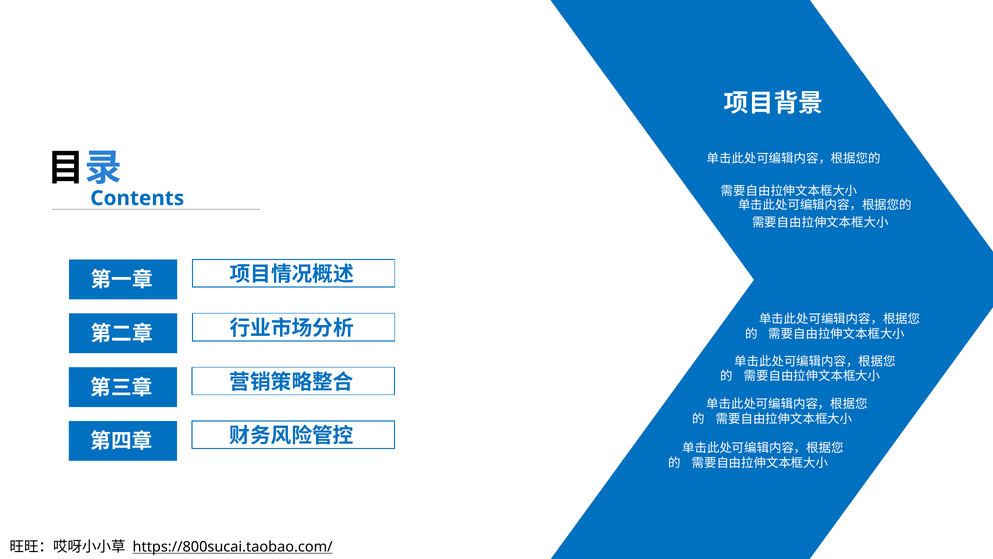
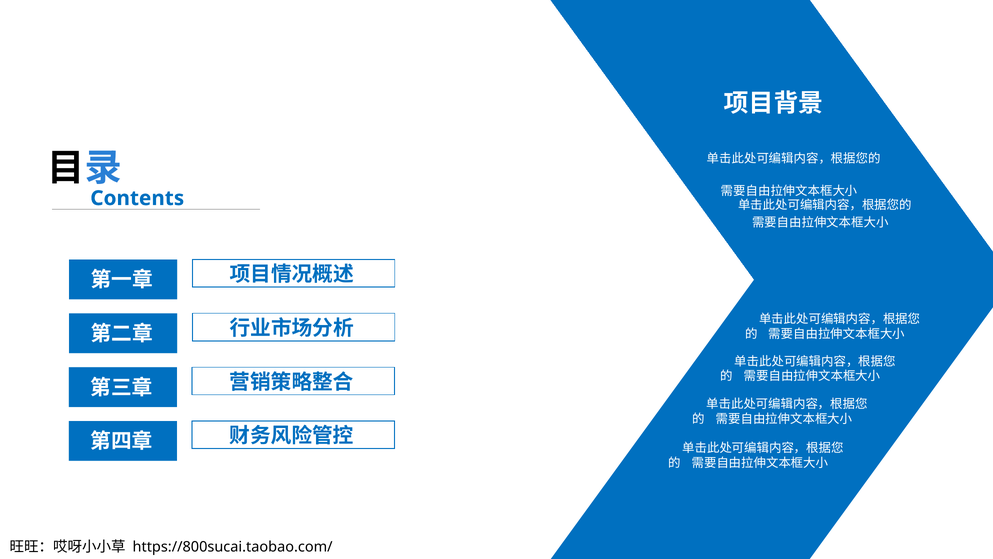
https://800sucai.taobao.com/ underline: present -> none (233, 547)
